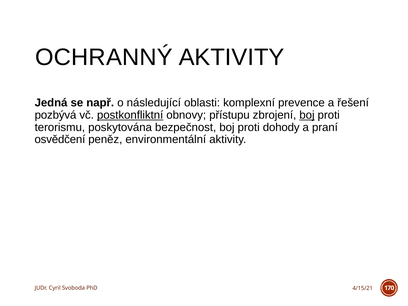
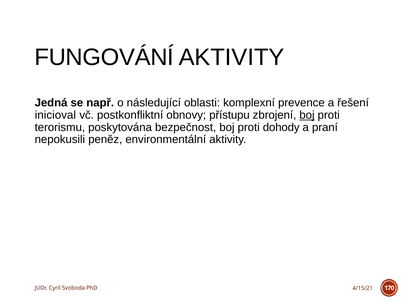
OCHRANNÝ: OCHRANNÝ -> FUNGOVÁNÍ (104, 57)
pozbývá: pozbývá -> inicioval (55, 115)
postkonfliktní underline: present -> none (130, 115)
osvědčení: osvědčení -> nepokusili (60, 140)
